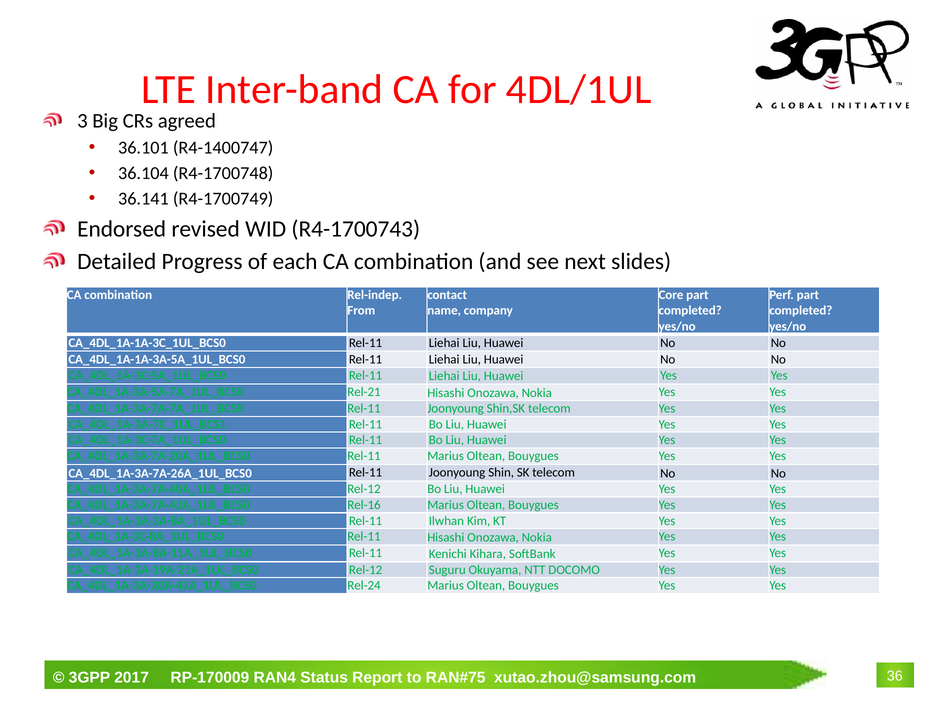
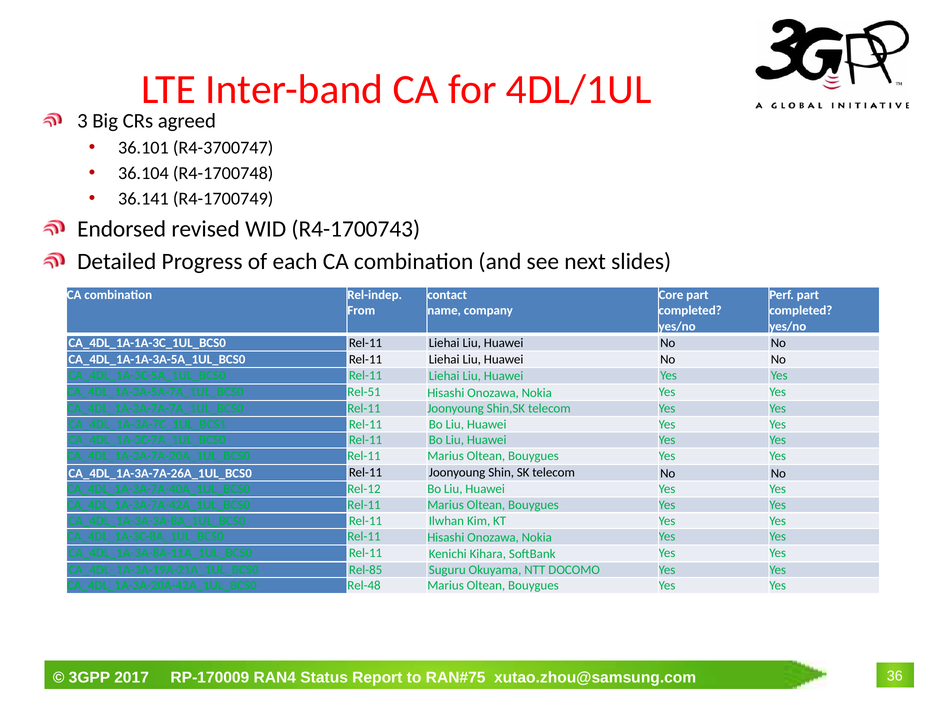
R4-1400747: R4-1400747 -> R4-3700747 (223, 148)
Rel-21: Rel-21 -> Rel-51 (364, 392)
Rel-16: Rel-16 -> Rel-11 (364, 505)
Rel-12: Rel-12 -> Rel-85 (366, 570)
Rel-24: Rel-24 -> Rel-48 (364, 586)
